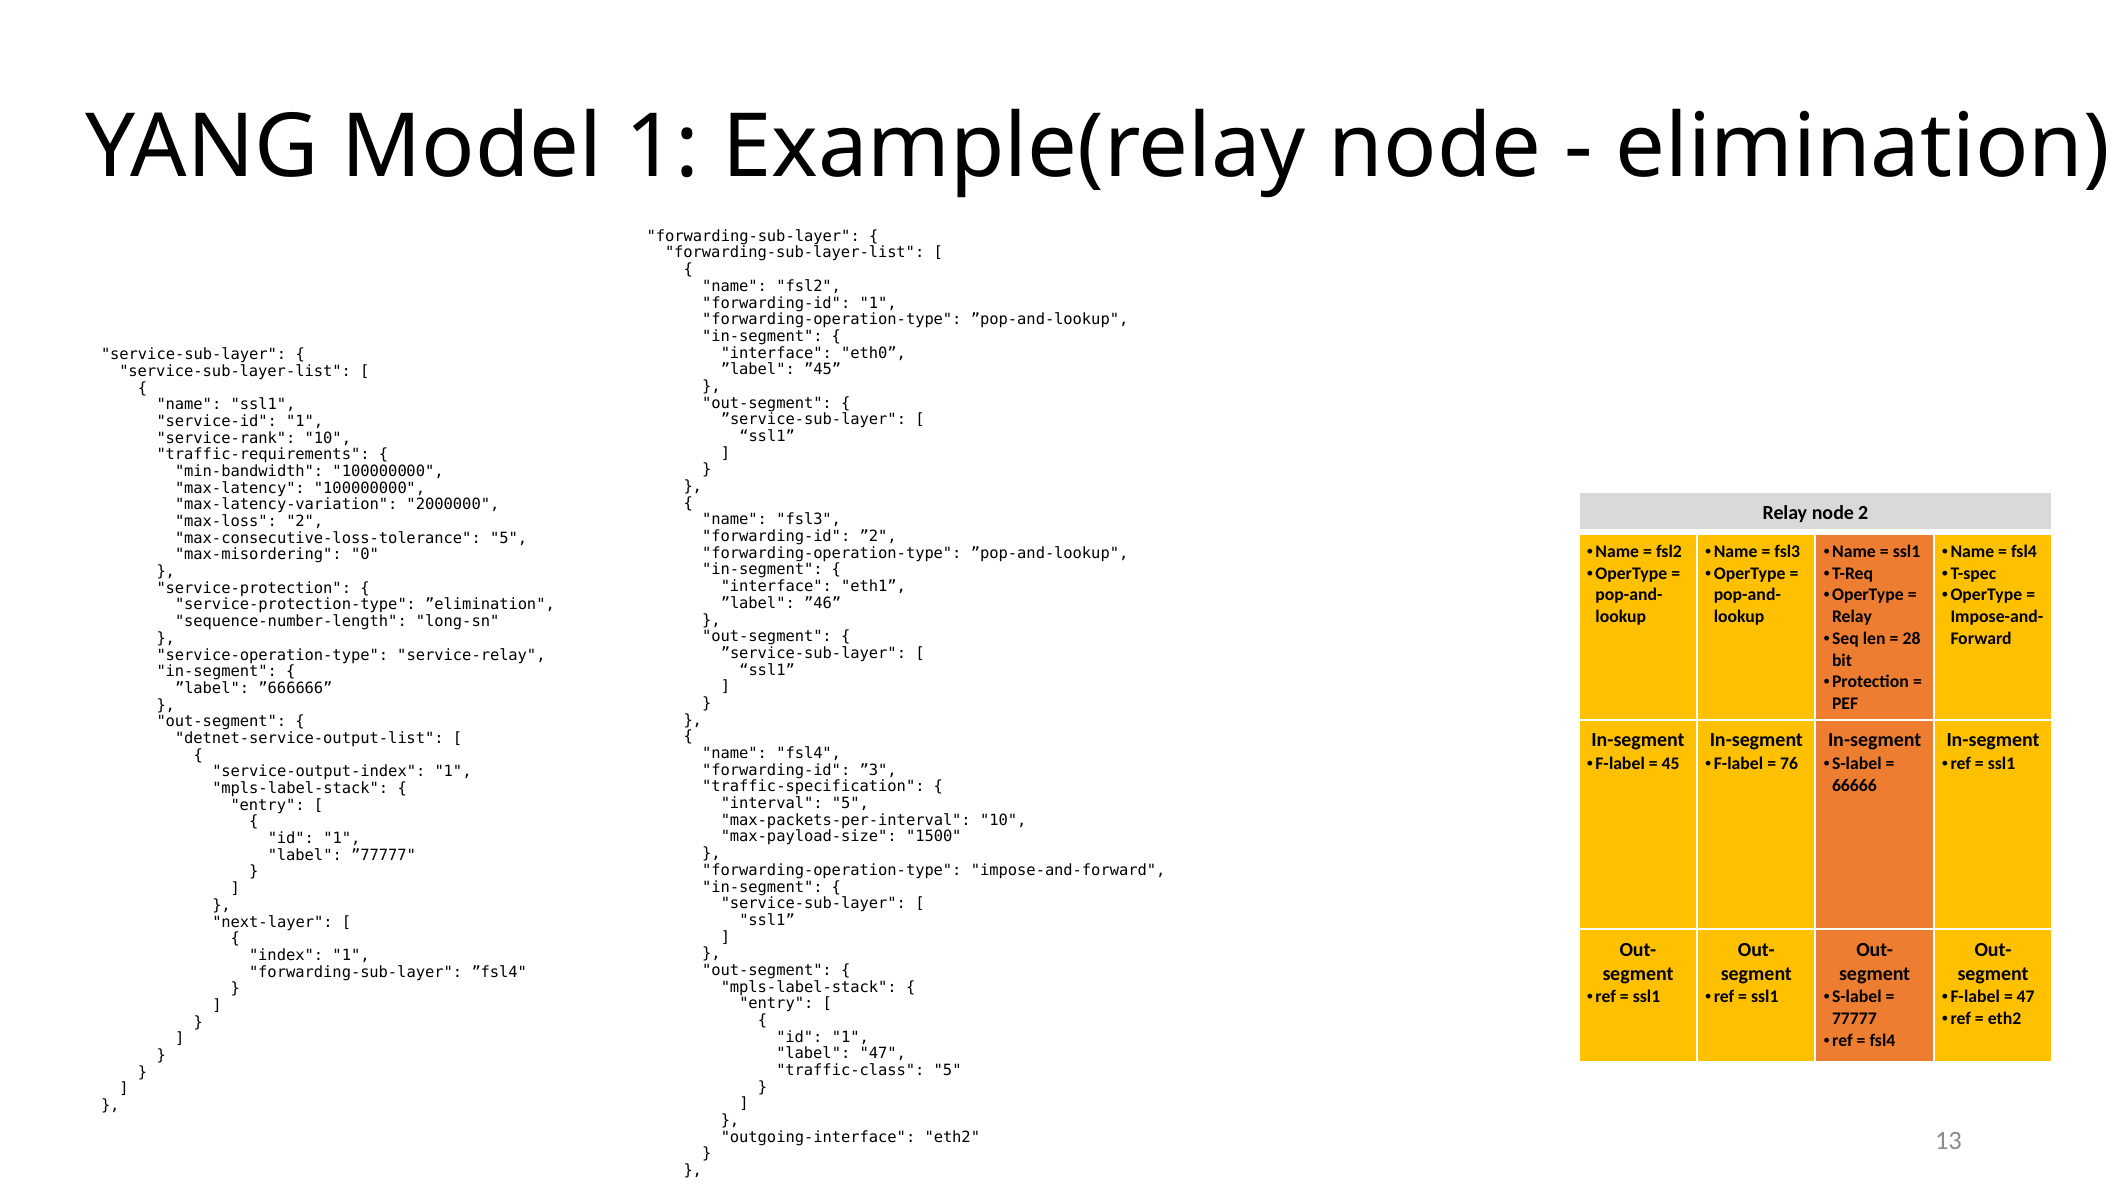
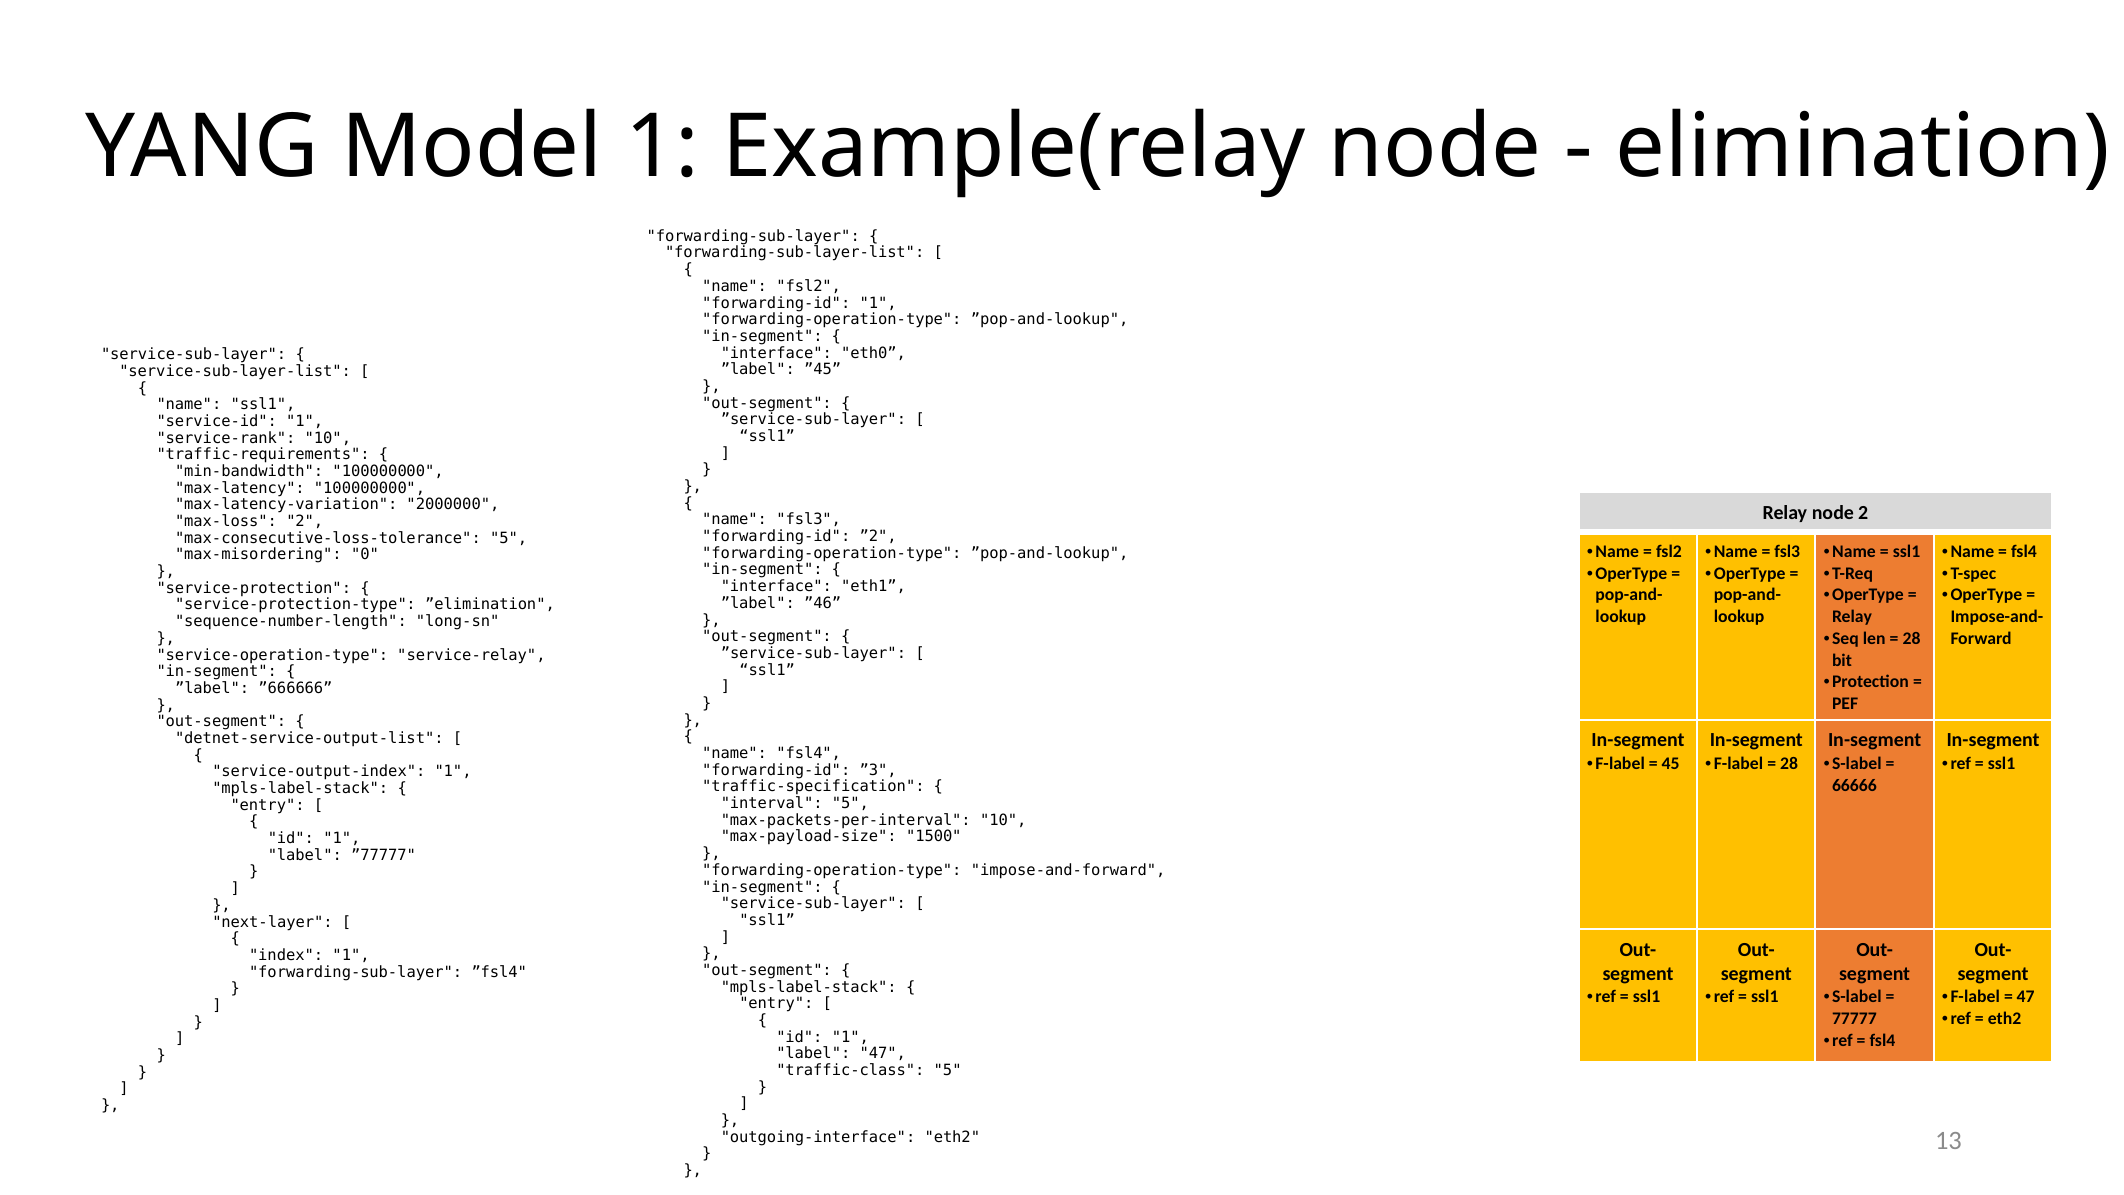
76: 76 -> 28 (1789, 763)
